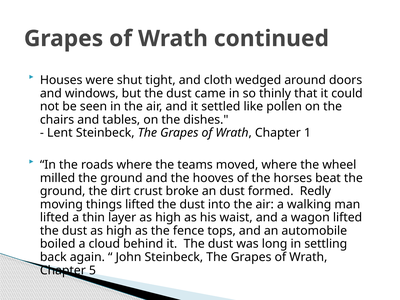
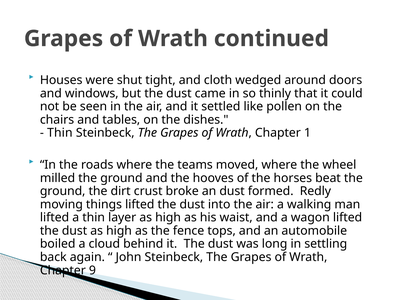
Lent: Lent -> Thin (60, 133)
5: 5 -> 9 (92, 270)
